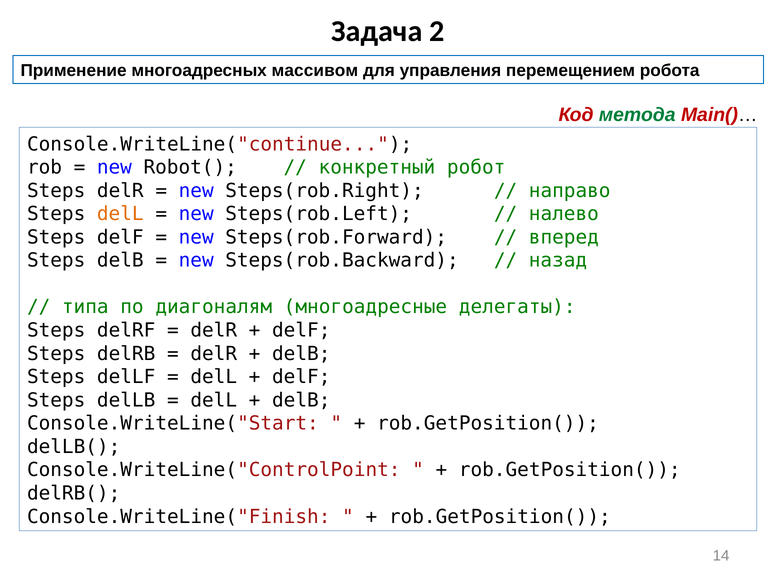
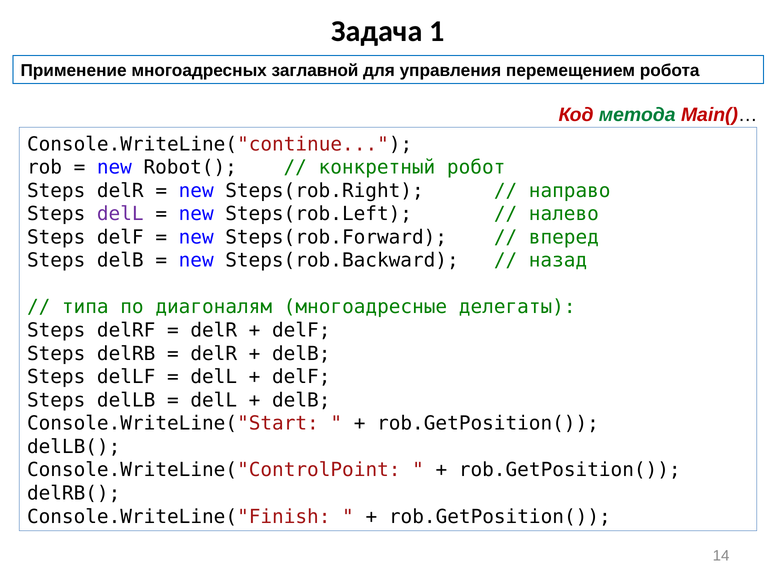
2: 2 -> 1 (437, 31)
массивом: массивом -> заглавной (315, 71)
delL colour: orange -> purple (120, 214)
